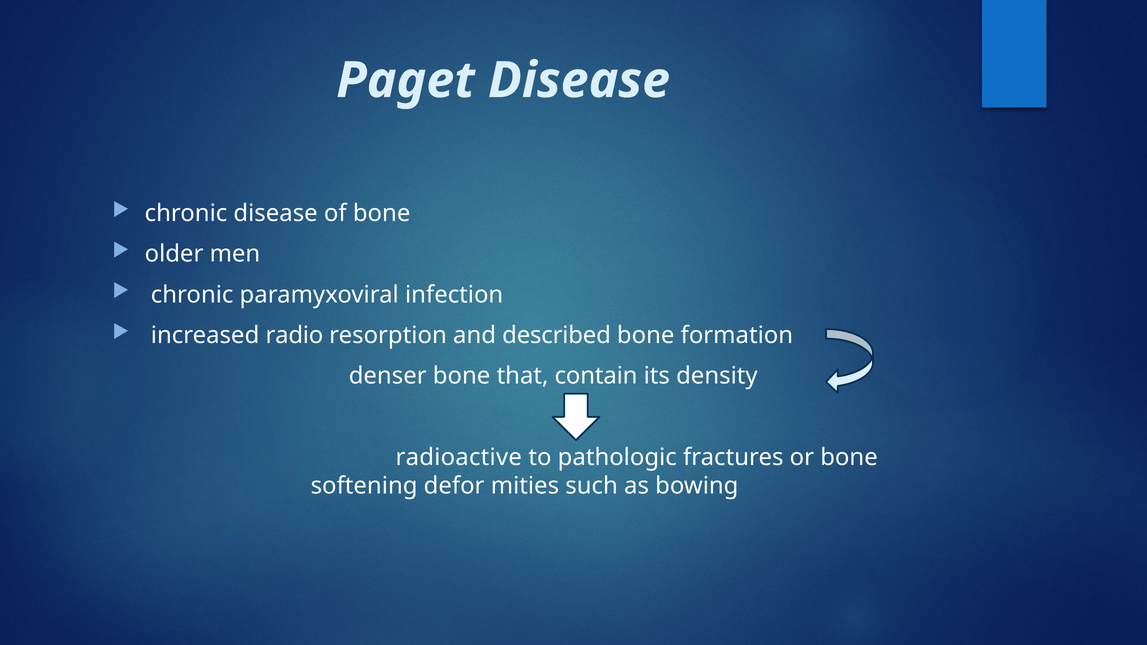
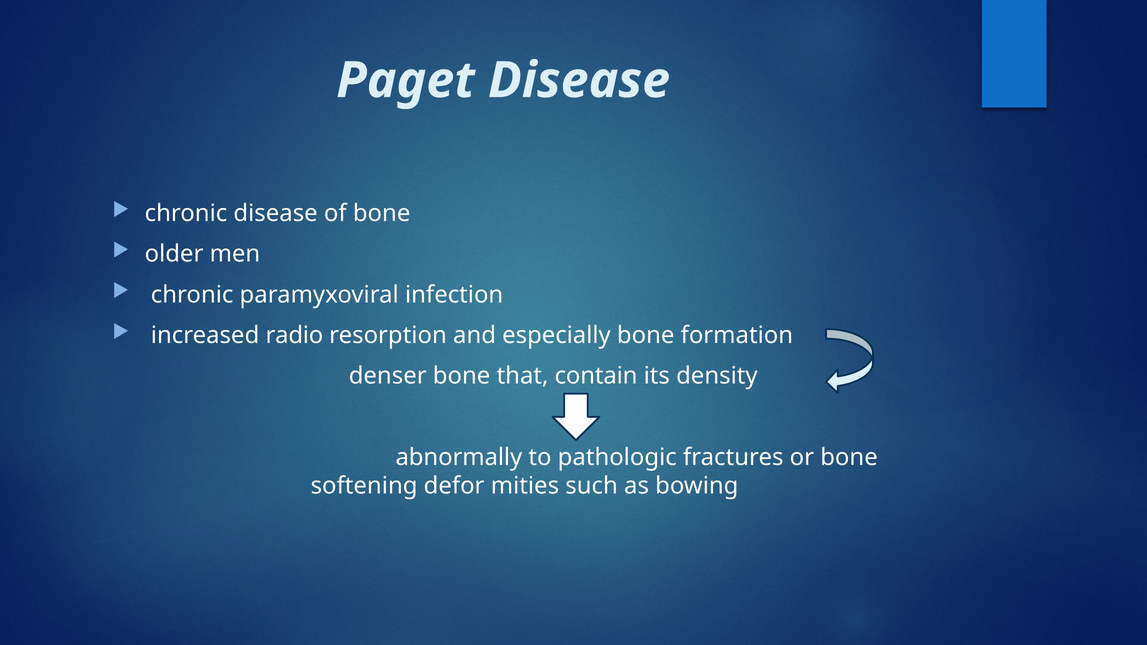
described: described -> especially (556, 335)
radioactive: radioactive -> abnormally (459, 457)
